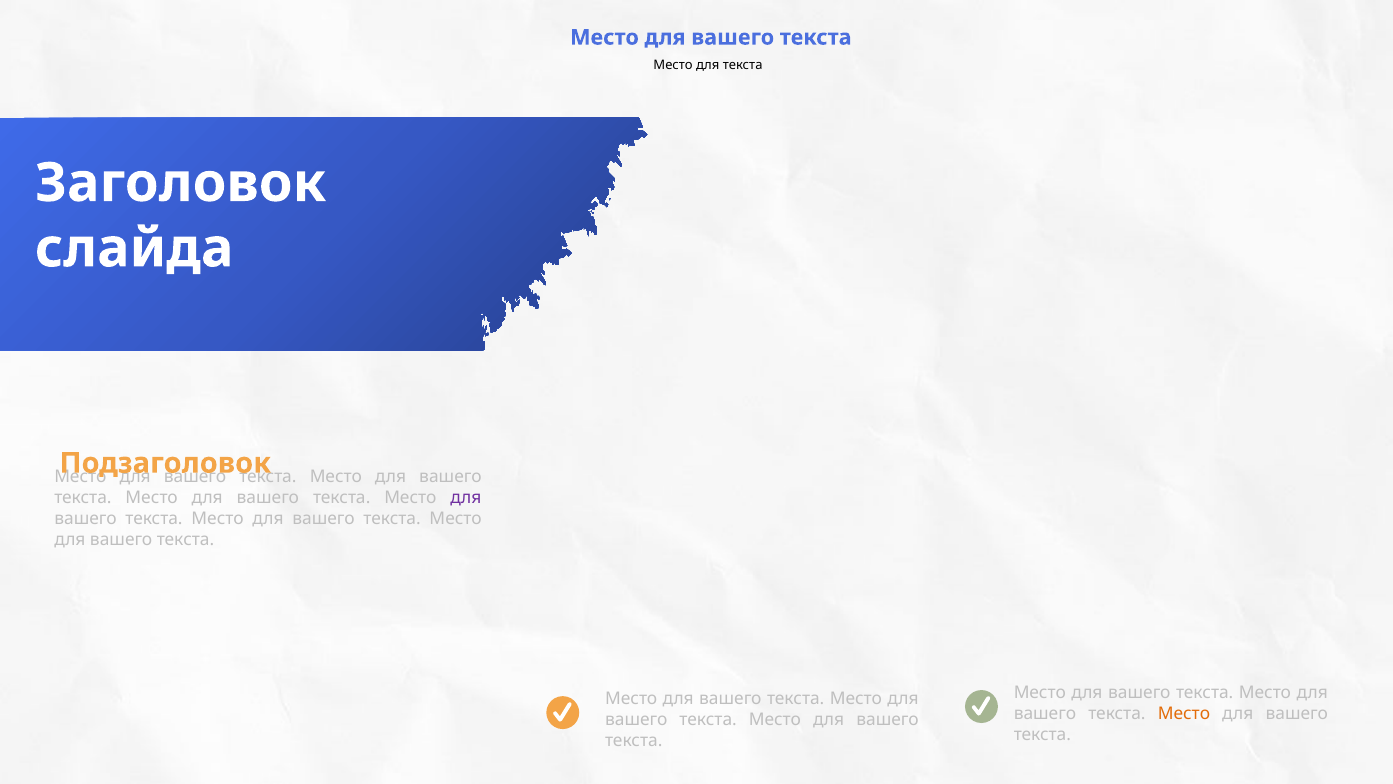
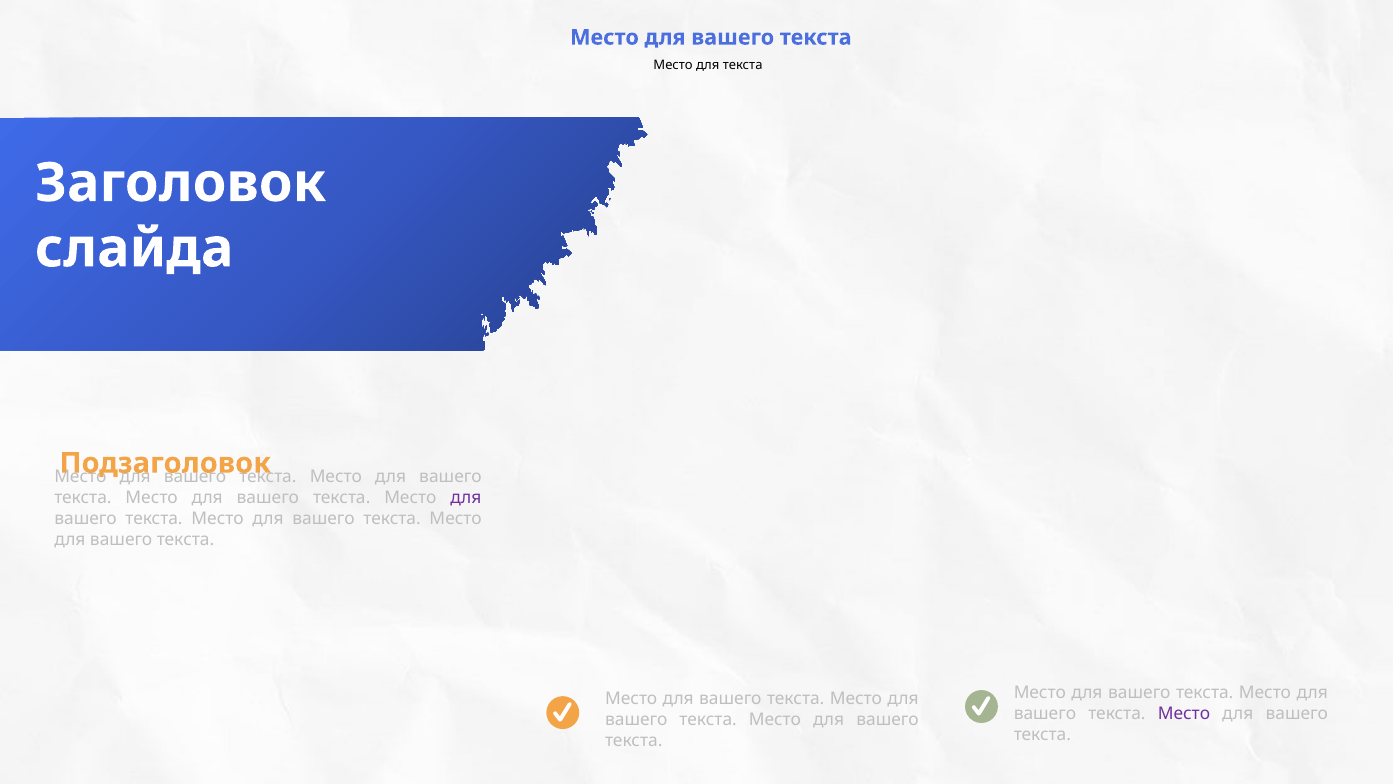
Место colour: orange -> purple (1184, 713)
